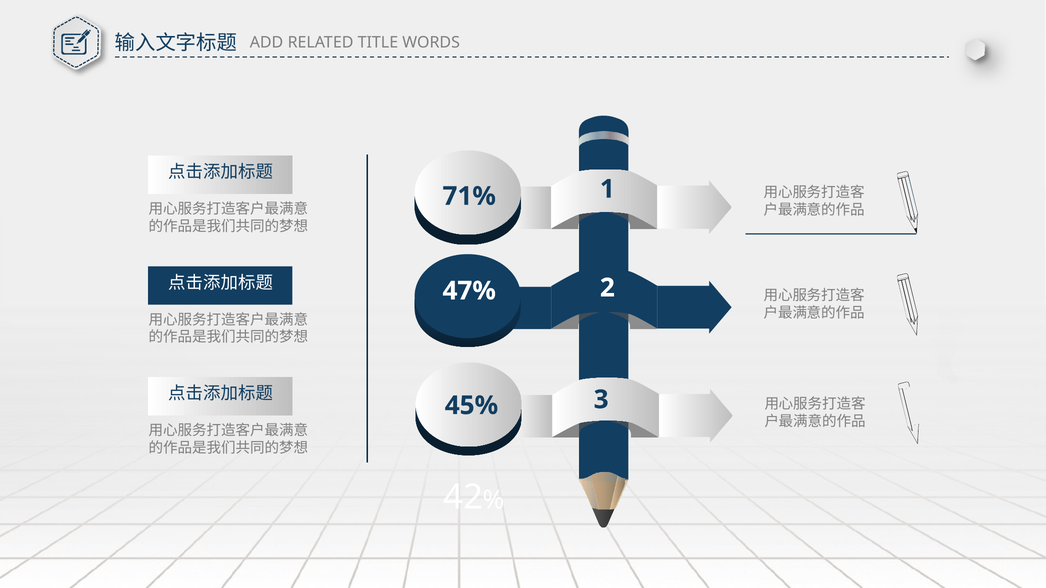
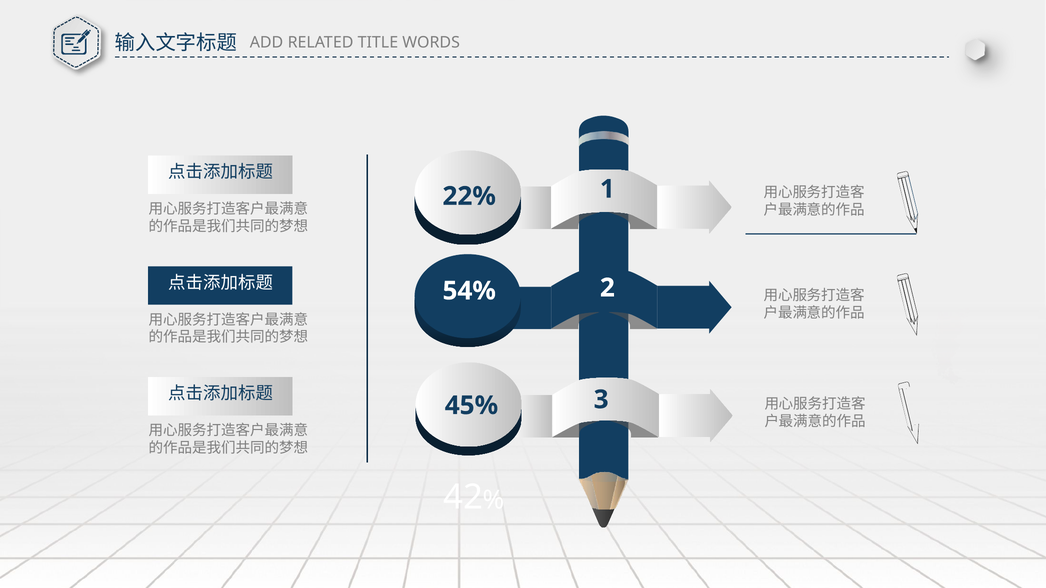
71%: 71% -> 22% (469, 196)
47%: 47% -> 54% (469, 291)
